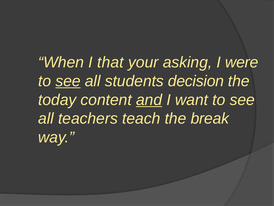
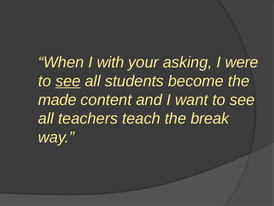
that: that -> with (111, 62)
decision: decision -> become (196, 81)
today: today -> made (57, 100)
and underline: present -> none (149, 100)
